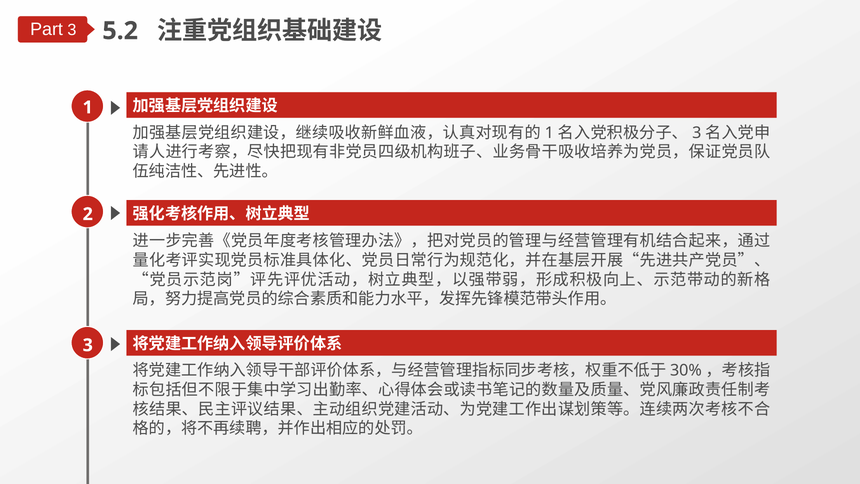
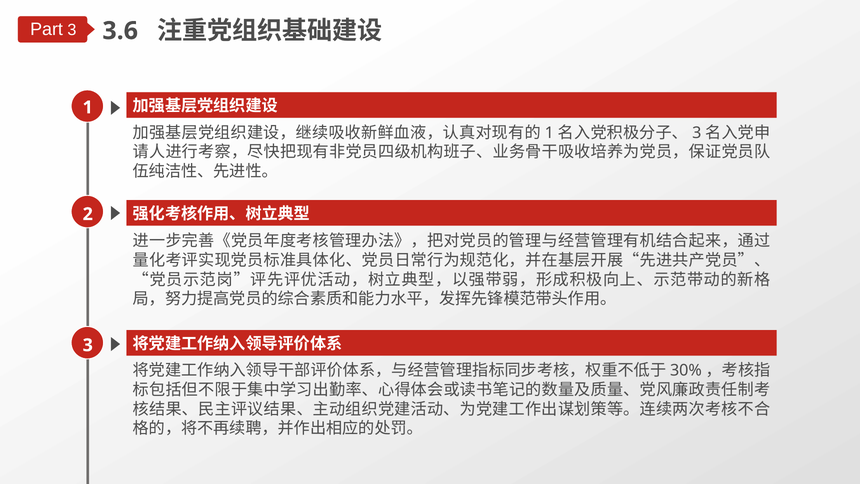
5.2: 5.2 -> 3.6 (120, 31)
